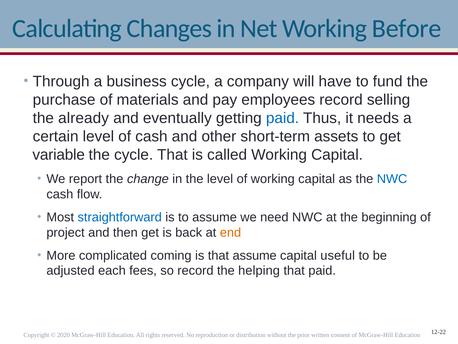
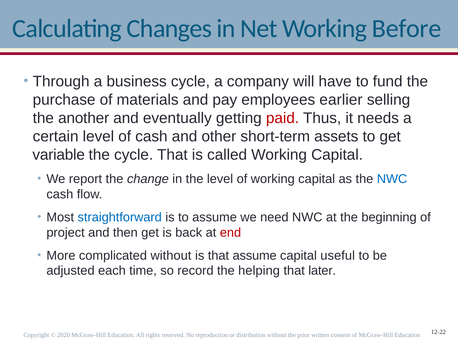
employees record: record -> earlier (341, 100)
already: already -> another (84, 118)
paid colour: blue -> red (283, 118)
end colour: orange -> red (230, 232)
complicated coming: coming -> without (171, 255)
fees: fees -> time (143, 270)
that paid: paid -> later (322, 270)
